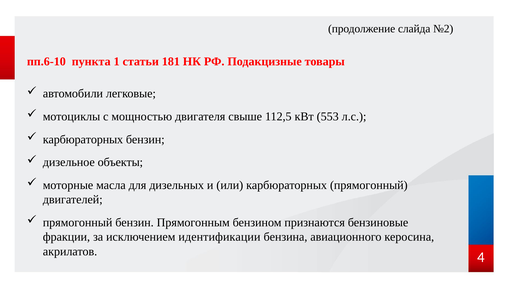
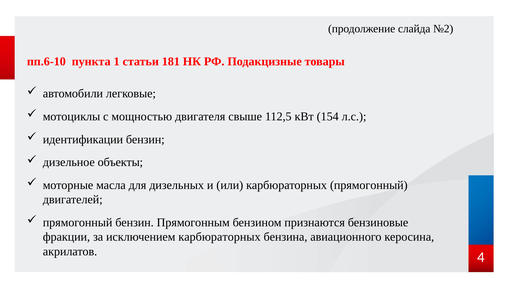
553: 553 -> 154 (328, 116)
карбюраторных: карбюраторных -> идентификации (83, 139)
исключением идентификации: идентификации -> карбюраторных (219, 237)
